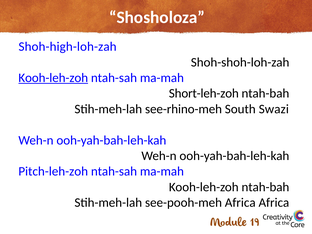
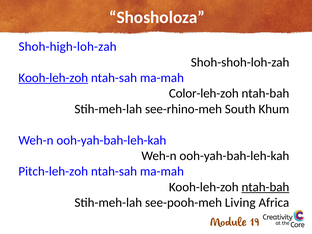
Short-leh-zoh: Short-leh-zoh -> Color-leh-zoh (204, 93)
Swazi: Swazi -> Khum (274, 109)
ntah-bah underline: none -> present (265, 187)
see-pooh-meh Africa: Africa -> Living (240, 203)
